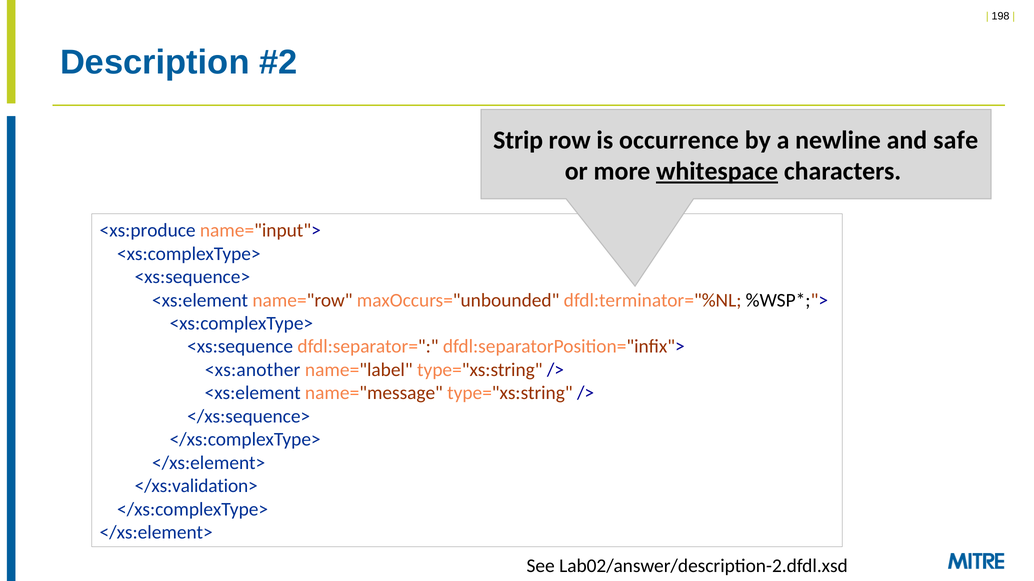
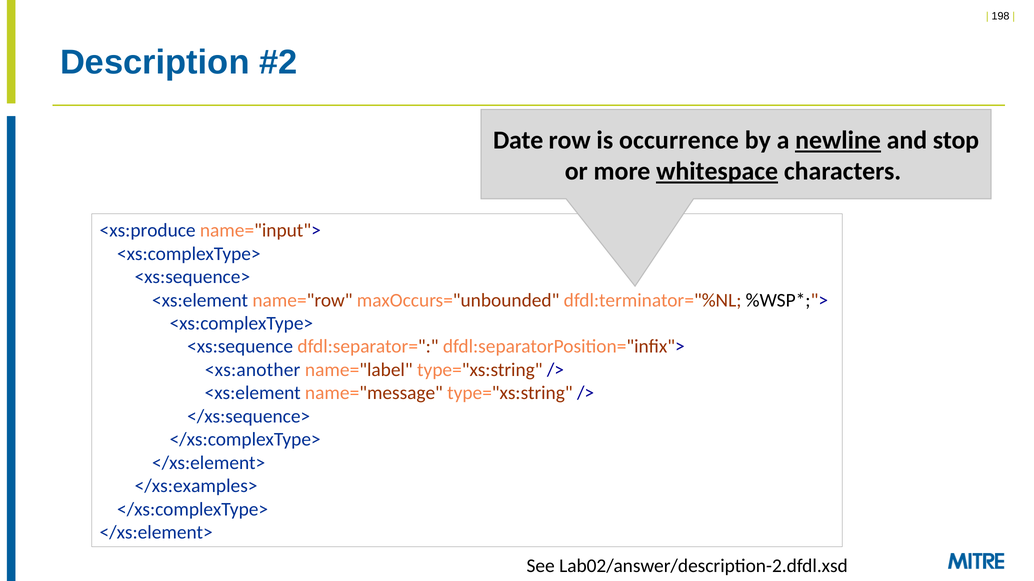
Strip: Strip -> Date (518, 141)
newline underline: none -> present (838, 141)
safe: safe -> stop (956, 141)
</xs:validation>: </xs:validation> -> </xs:examples> (196, 487)
